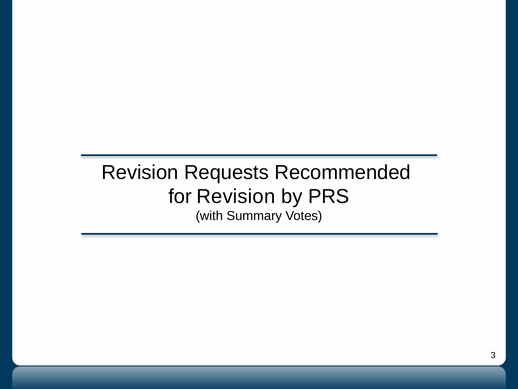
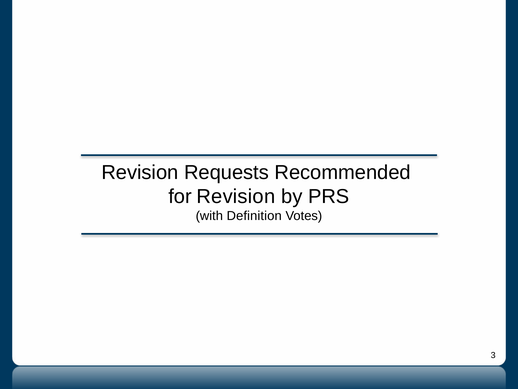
Summary: Summary -> Definition (254, 216)
